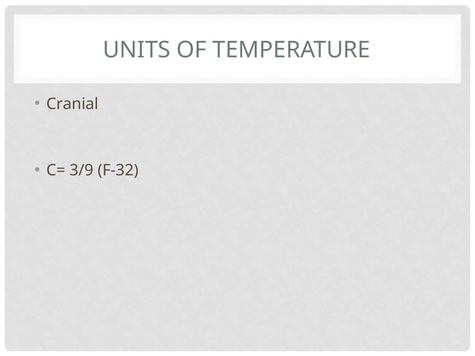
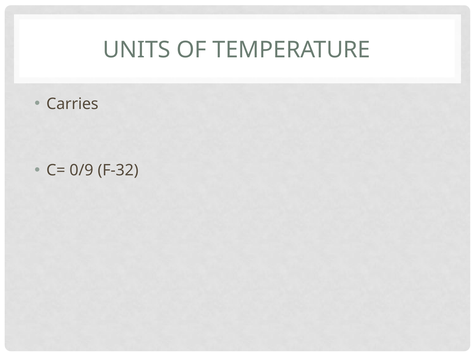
Cranial: Cranial -> Carries (72, 104)
3/9: 3/9 -> 0/9 (81, 171)
